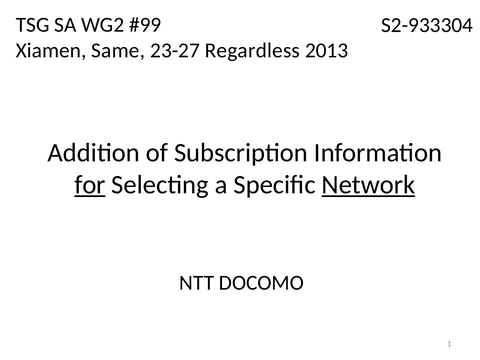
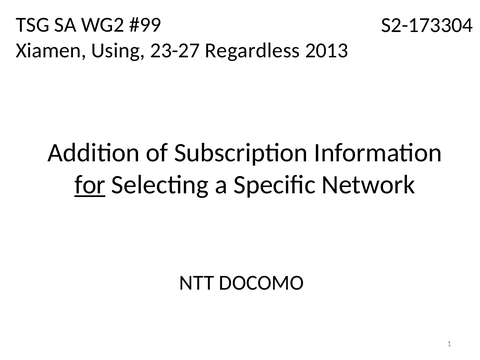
S2-933304: S2-933304 -> S2-173304 (427, 25)
Same: Same -> Using (118, 51)
Network underline: present -> none (368, 185)
